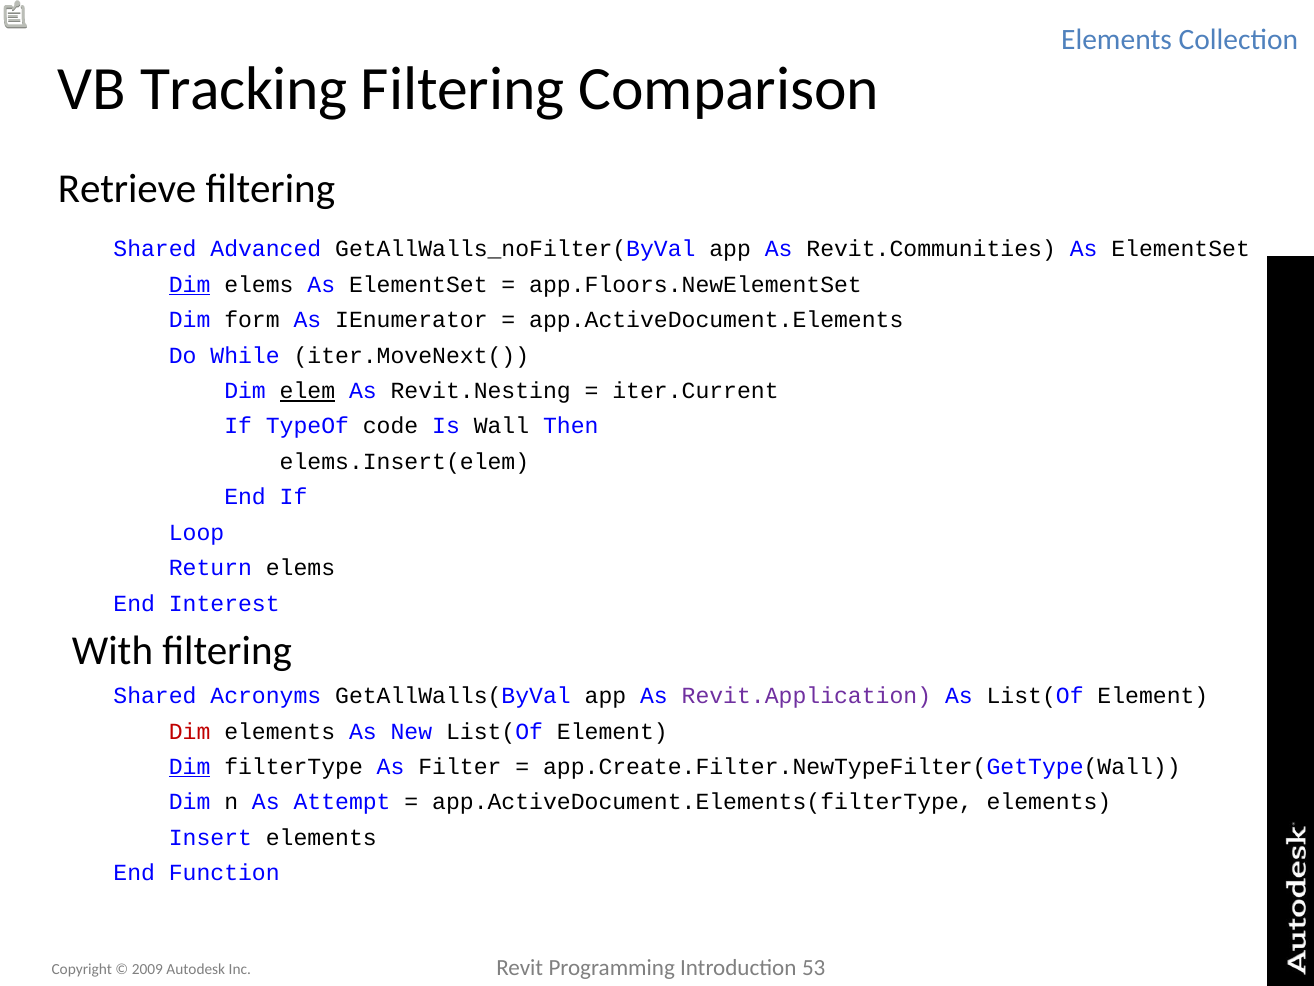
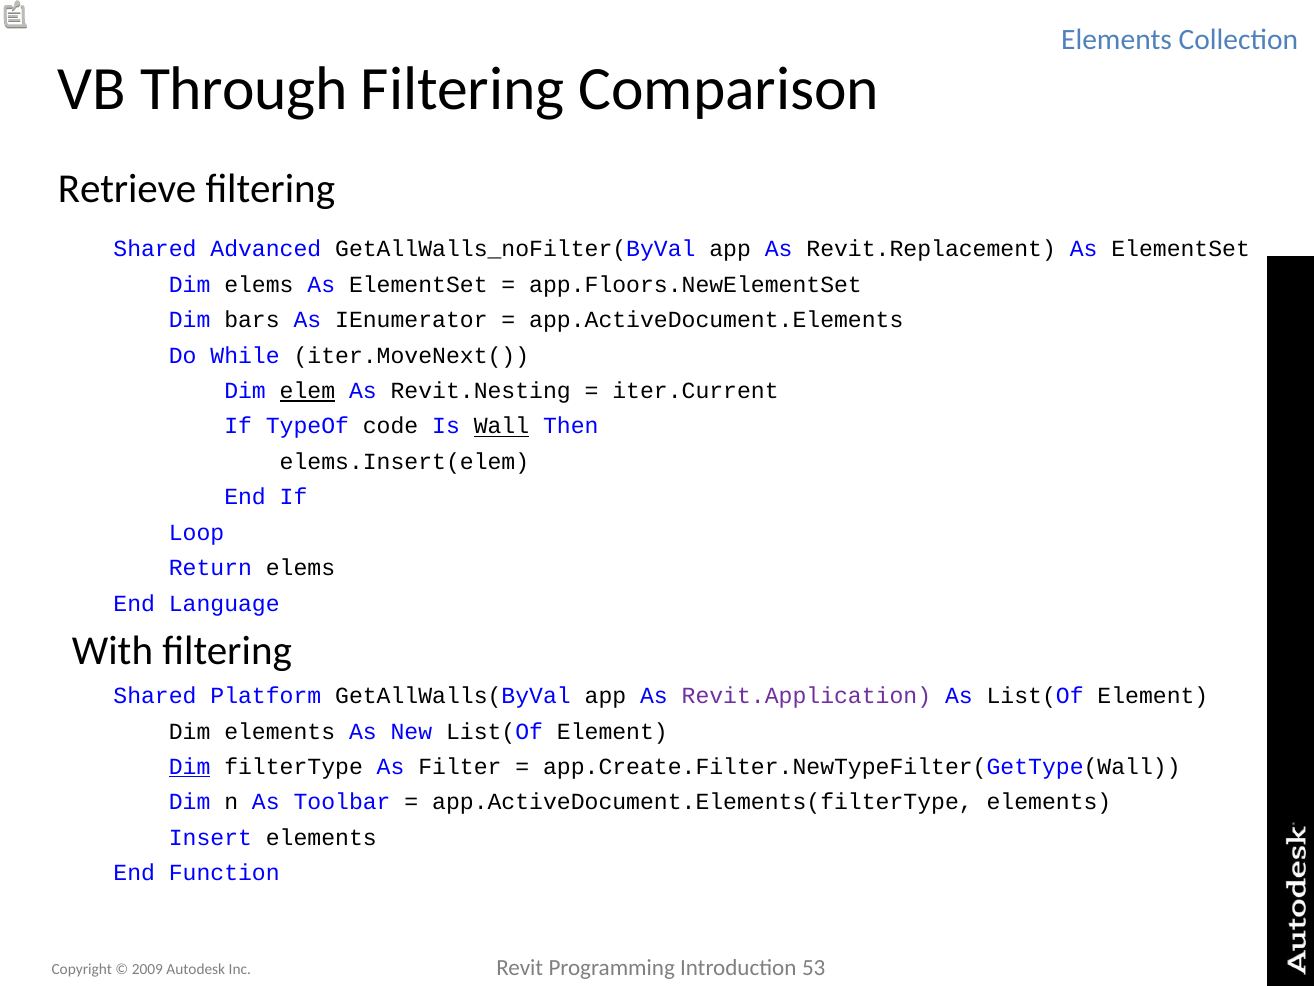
Tracking: Tracking -> Through (244, 89)
Revit.Communities: Revit.Communities -> Revit.Replacement (931, 249)
Dim underline: present -> none (190, 285)
form: form -> bars (252, 320)
Wall underline: none -> present (501, 426)
Interest: Interest -> Language (224, 604)
Acronyms: Acronyms -> Platform (266, 696)
Dim colour: red -> black (190, 731)
Attempt: Attempt -> Toolbar (342, 802)
